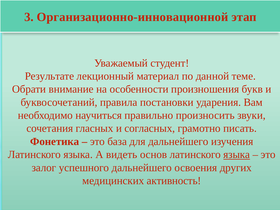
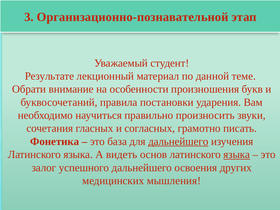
Организационно-инновационной: Организационно-инновационной -> Организационно-познавательной (133, 17)
дальнейшего underline: none -> present (178, 141)
активность: активность -> мышления (174, 181)
